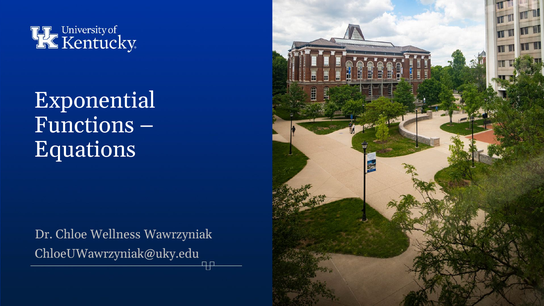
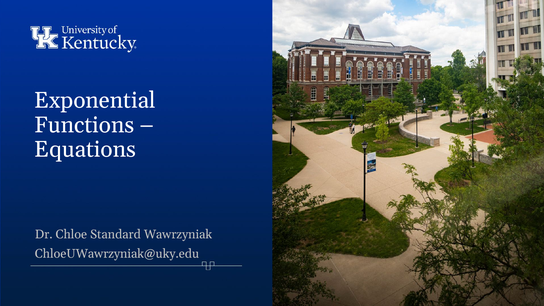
Wellness: Wellness -> Standard (115, 234)
